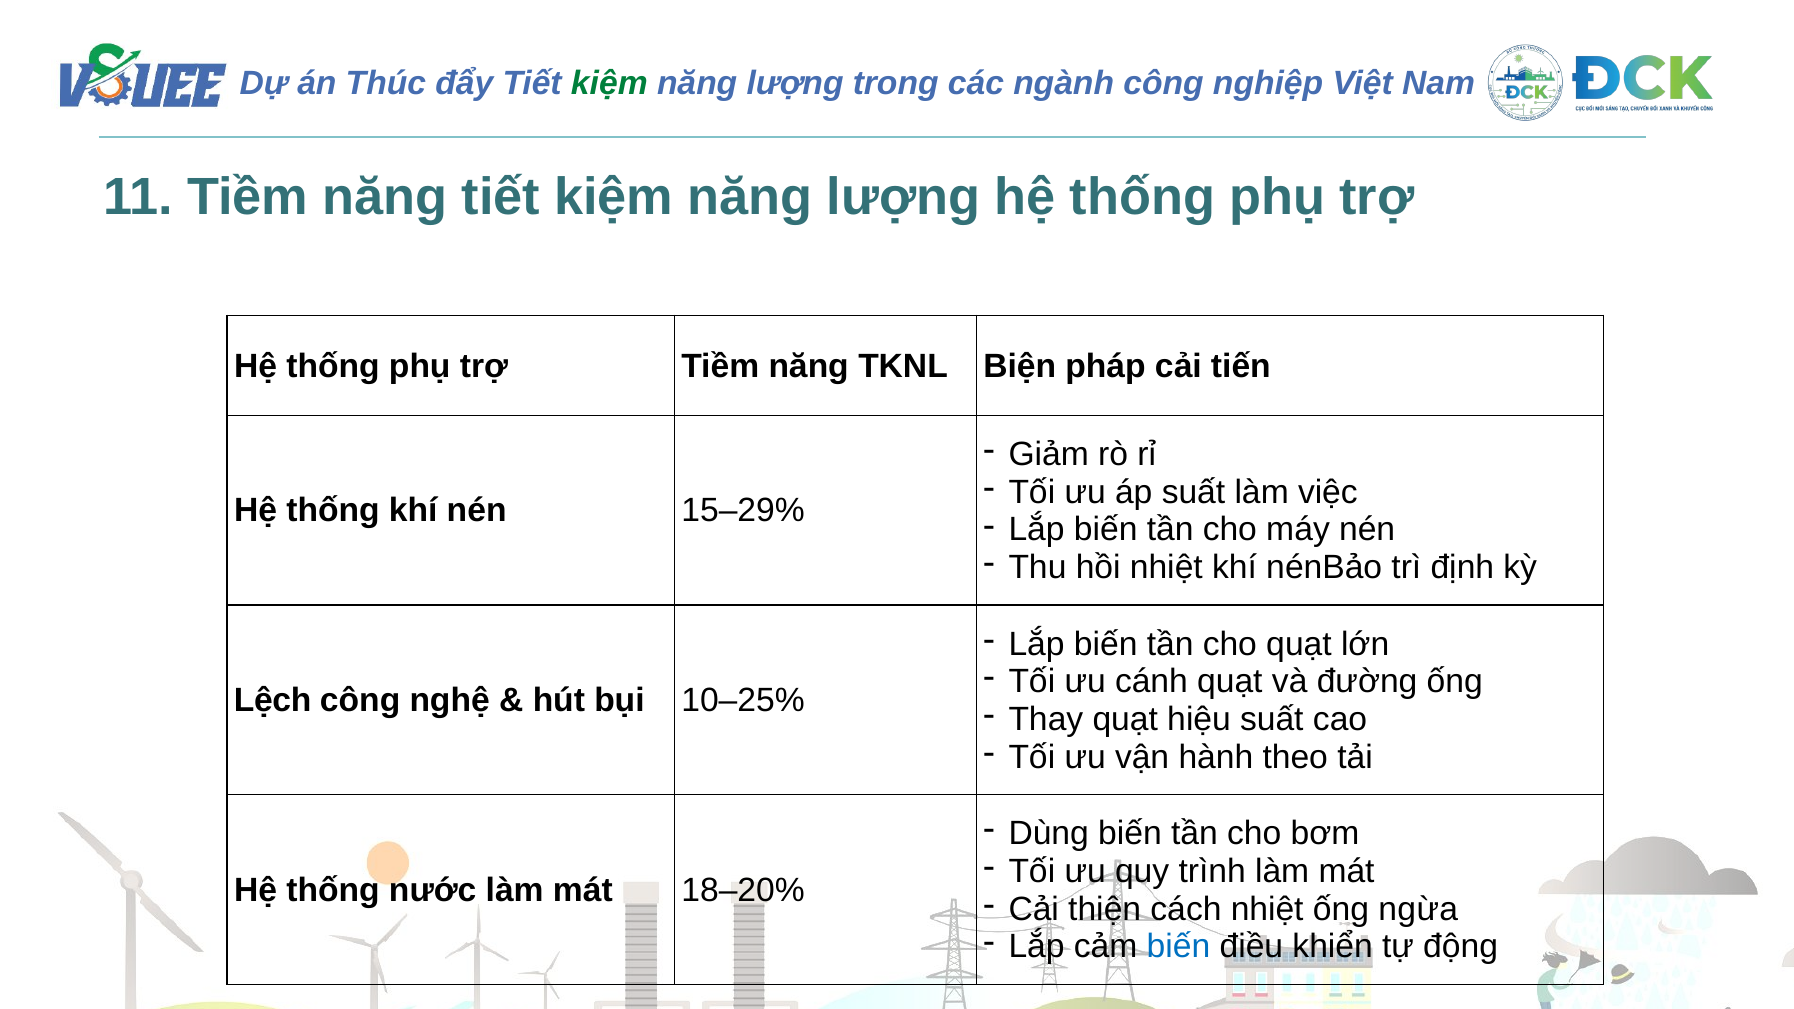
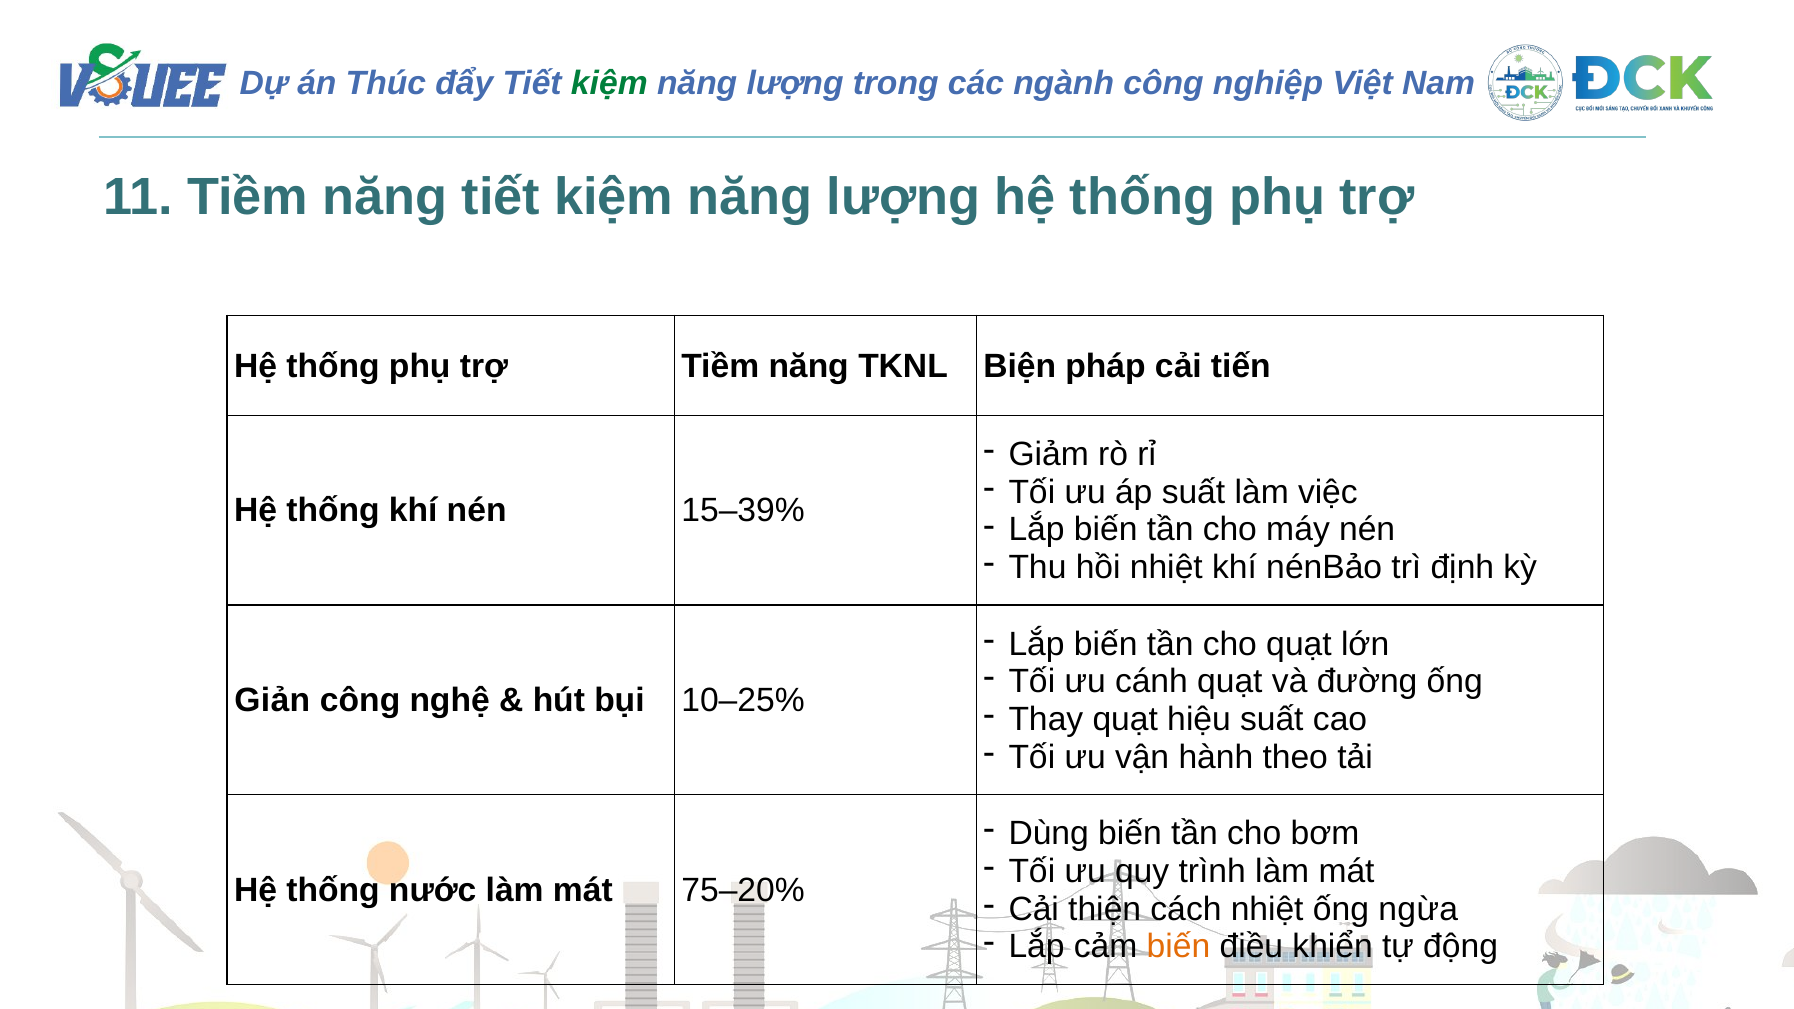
15–29%: 15–29% -> 15–39% (743, 511)
Lệch: Lệch -> Giản (272, 701)
18–20%: 18–20% -> 75–20% (743, 890)
biến colour: blue -> orange (1179, 947)
